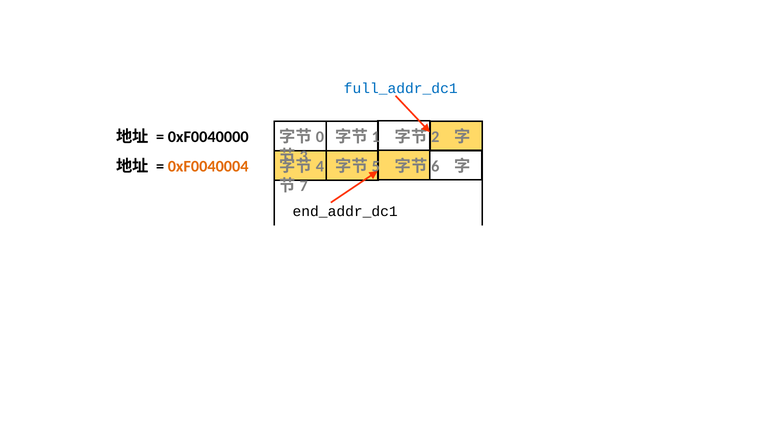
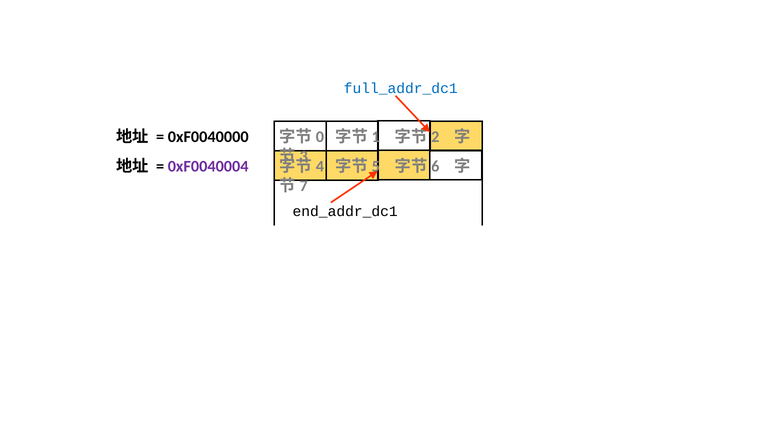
0xF0040004 colour: orange -> purple (208, 166)
